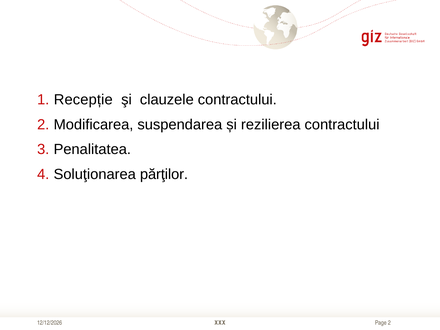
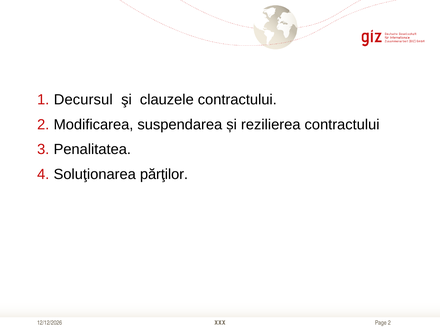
Recepție: Recepție -> Decursul (83, 100)
